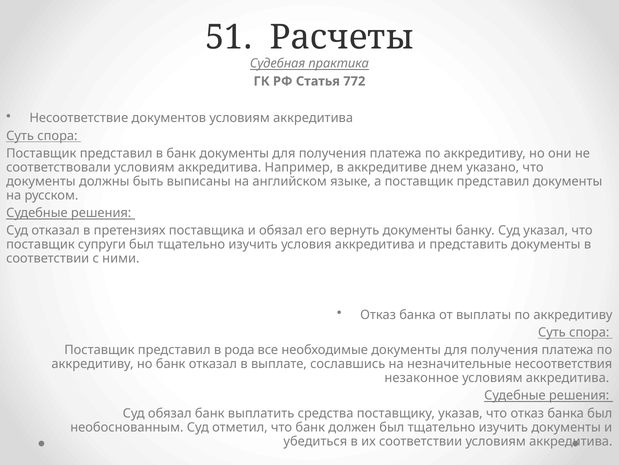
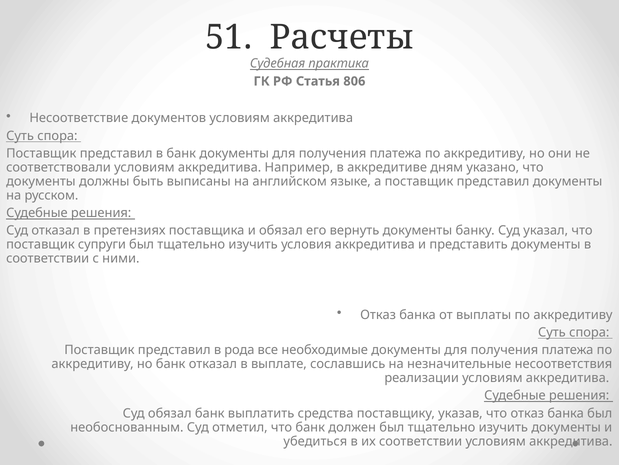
772: 772 -> 806 (354, 81)
днем: днем -> дням (447, 167)
незаконное: незаконное -> реализации (422, 377)
